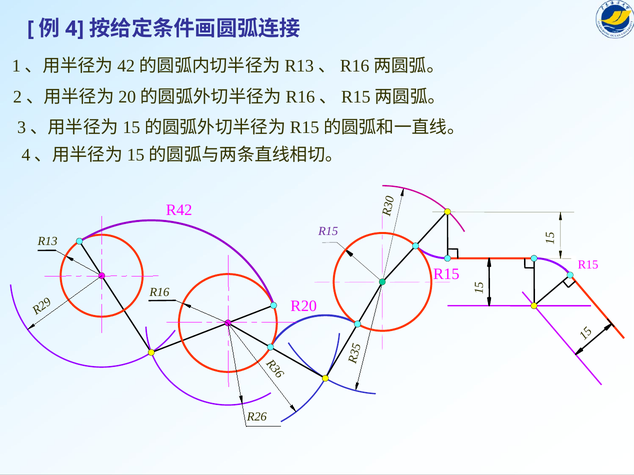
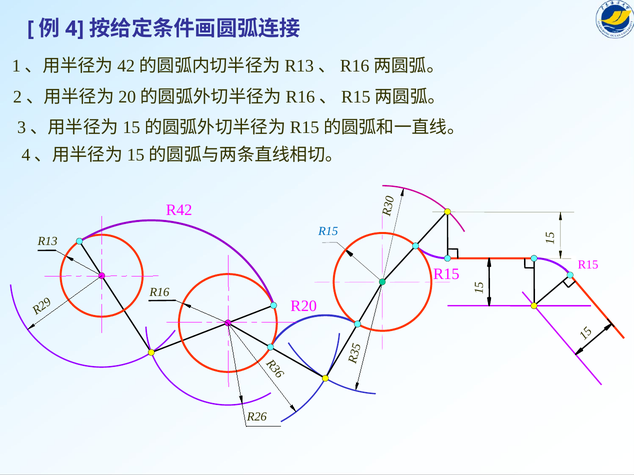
R15 colour: purple -> blue (328, 231)
